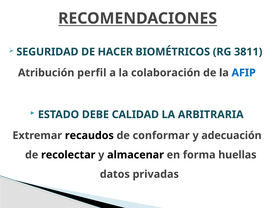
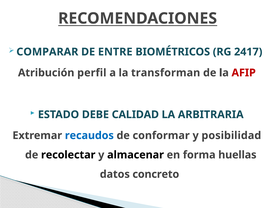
SEGURIDAD: SEGURIDAD -> COMPARAR (47, 52)
HACER: HACER -> ENTRE (115, 52)
3811: 3811 -> 2417 (248, 52)
colaboración: colaboración -> transforman (166, 73)
AFIP colour: blue -> red (244, 73)
recaudos colour: black -> blue (89, 135)
adecuación: adecuación -> posibilidad (231, 135)
privadas: privadas -> concreto (156, 174)
